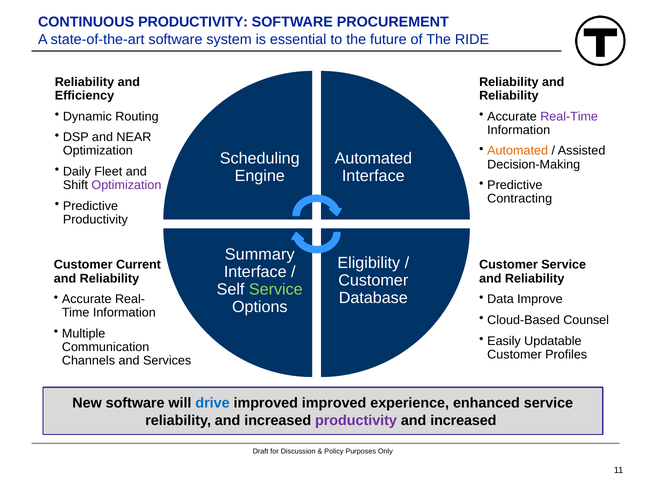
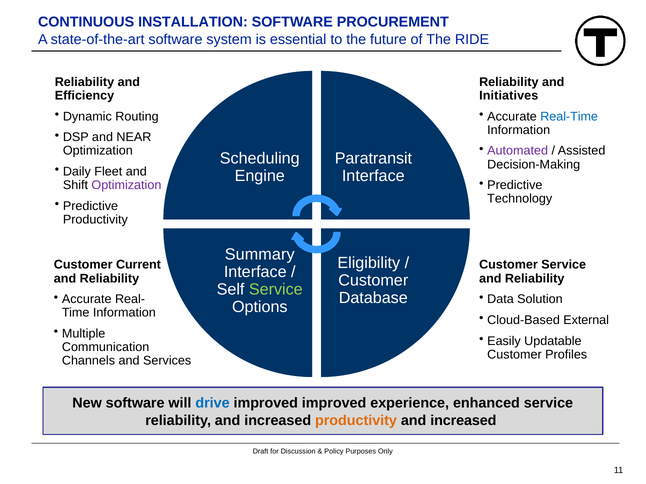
CONTINUOUS PRODUCTIVITY: PRODUCTIVITY -> INSTALLATION (193, 22)
Reliability: Reliability -> Initiatives (509, 96)
Real-Time colour: purple -> blue (569, 117)
Automated colour: orange -> purple (518, 151)
Automated: Automated -> Paratransit (373, 159)
Contracting: Contracting -> Technology (520, 199)
Improve: Improve -> Solution (540, 300)
Counsel: Counsel -> External (586, 320)
productivity colour: purple -> orange (356, 421)
